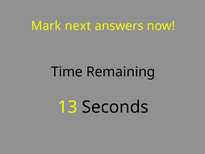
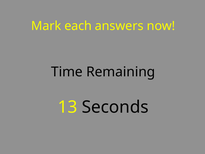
next: next -> each (78, 26)
